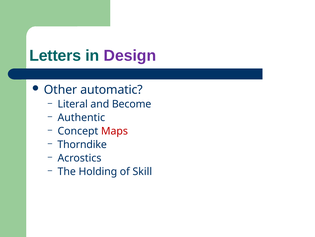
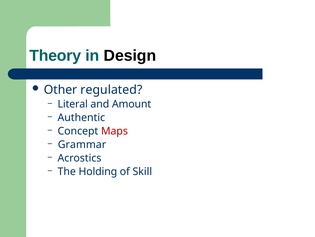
Letters: Letters -> Theory (55, 55)
Design colour: purple -> black (130, 55)
automatic: automatic -> regulated (111, 90)
Become: Become -> Amount (132, 104)
Thorndike: Thorndike -> Grammar (82, 144)
